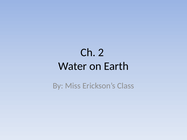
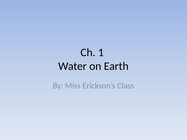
2: 2 -> 1 (101, 53)
